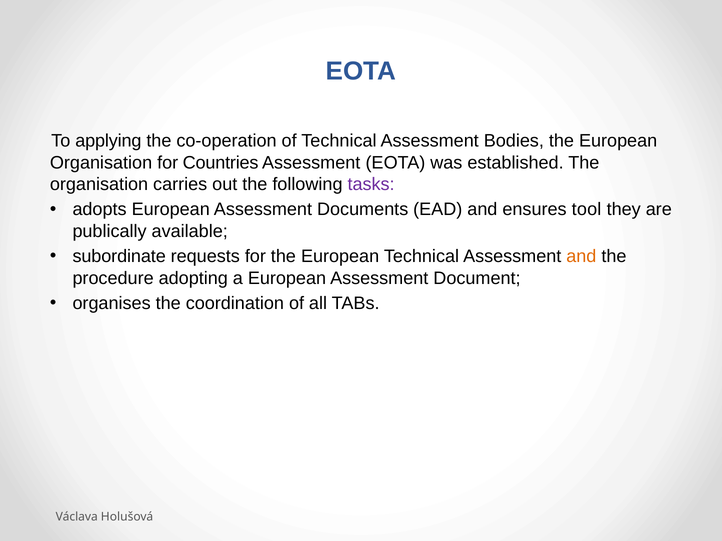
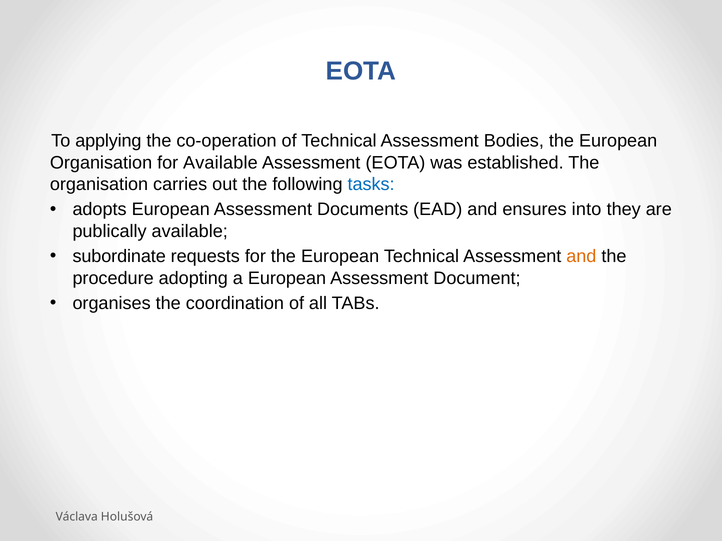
for Countries: Countries -> Available (220, 163)
tasks colour: purple -> blue (371, 184)
tool: tool -> into (587, 210)
